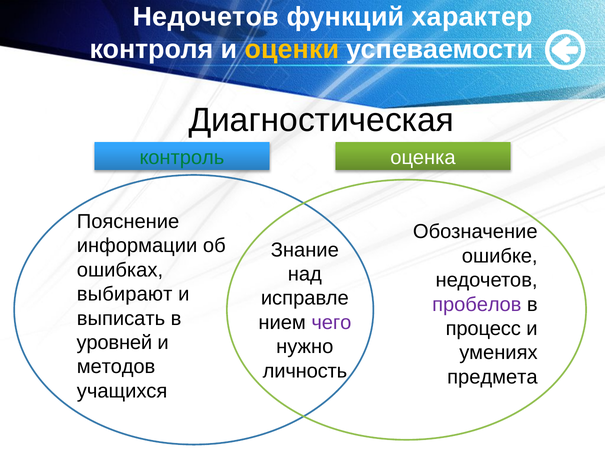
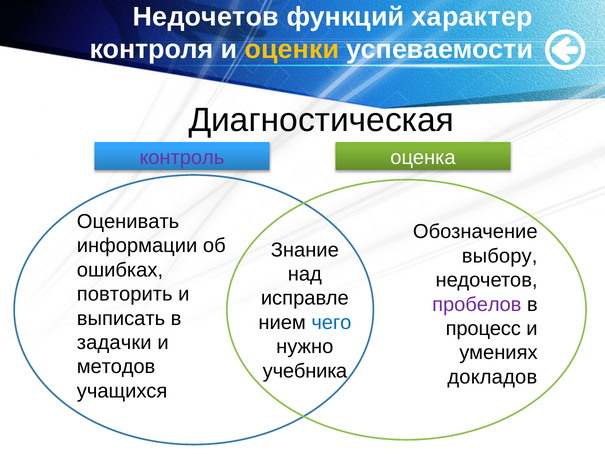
контроль colour: green -> purple (182, 157)
Пояснение: Пояснение -> Оценивать (128, 221)
ошибке: ошибке -> выбору (500, 256)
выбирают: выбирают -> повторить (125, 294)
чего colour: purple -> blue (331, 322)
уровней: уровней -> задачки (114, 342)
личность: личность -> учебника (305, 371)
предмета: предмета -> докладов (492, 377)
